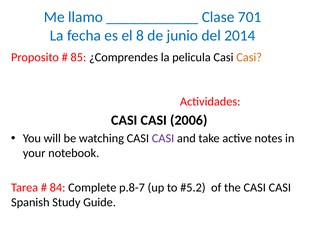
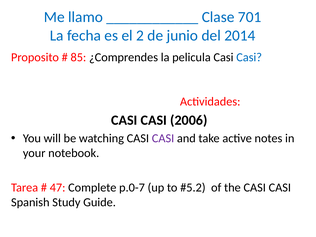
8: 8 -> 2 (140, 36)
Casi colour: orange -> blue (249, 57)
84: 84 -> 47 (58, 188)
p.8-7: p.8-7 -> p.0-7 (132, 188)
